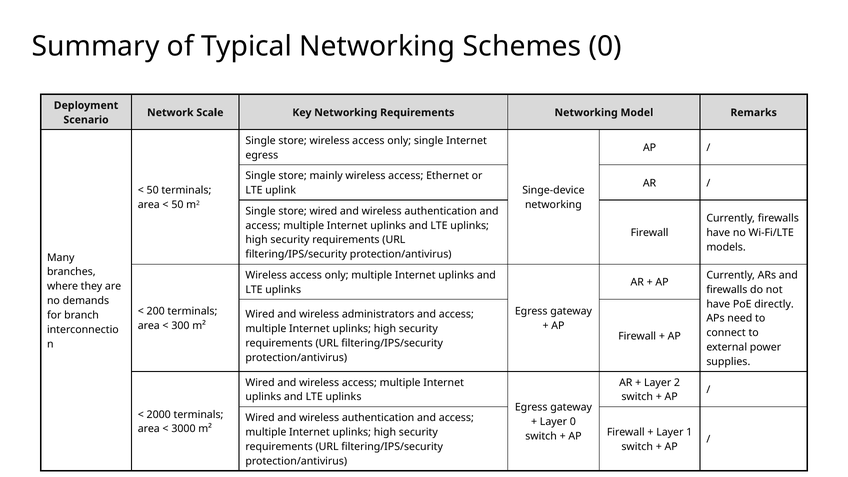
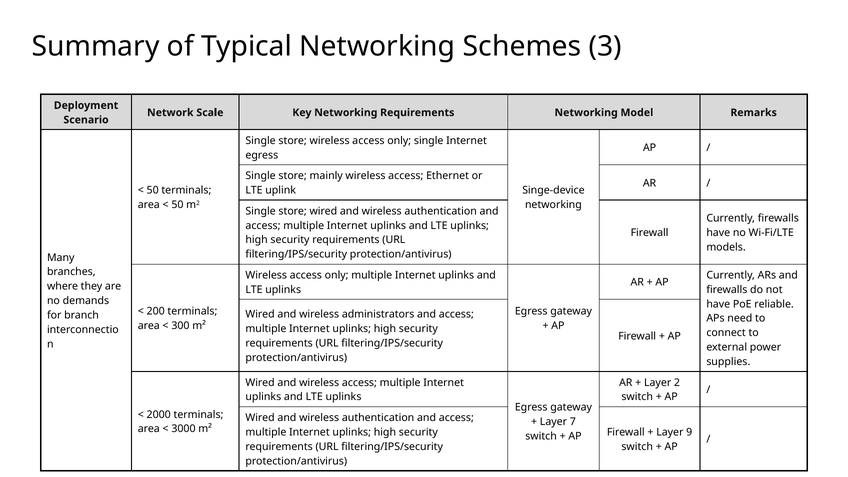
Schemes 0: 0 -> 3 (605, 46)
directly: directly -> reliable (774, 304)
Layer 0: 0 -> 7 (573, 422)
1: 1 -> 9 (689, 432)
